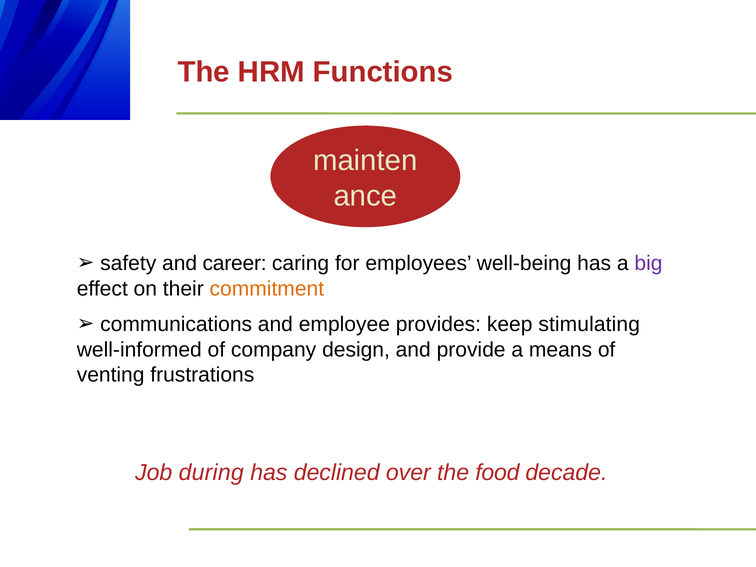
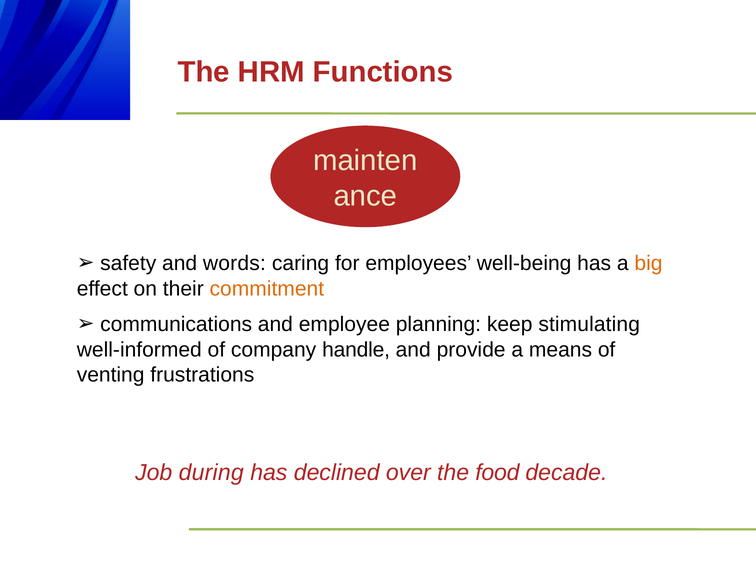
career: career -> words (234, 264)
big colour: purple -> orange (648, 264)
provides: provides -> planning (438, 324)
design: design -> handle (356, 350)
